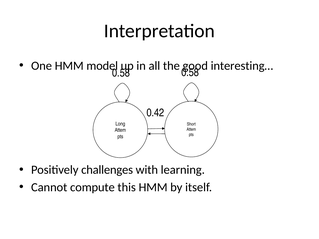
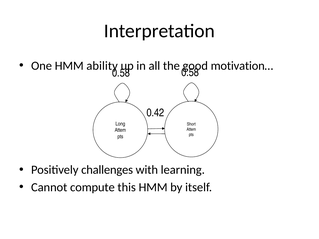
model: model -> ability (102, 66)
interesting…: interesting… -> motivation… (242, 66)
